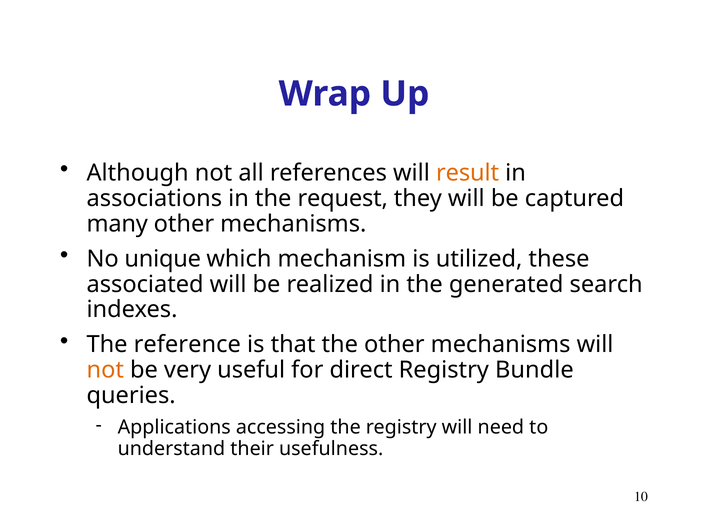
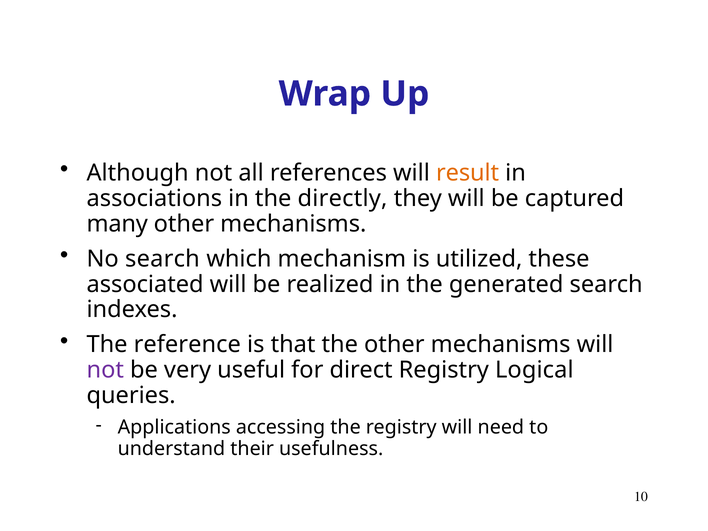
request: request -> directly (343, 198)
No unique: unique -> search (162, 259)
not colour: orange -> purple (105, 370)
Bundle: Bundle -> Logical (534, 370)
